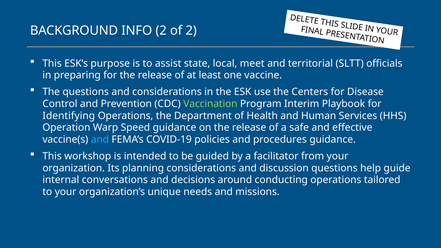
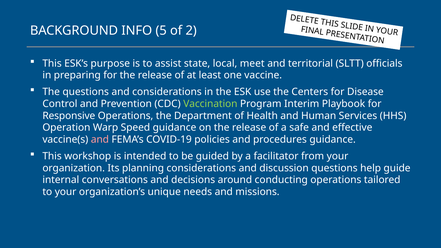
INFO 2: 2 -> 5 (161, 31)
Identifying: Identifying -> Responsive (69, 116)
and colour: light blue -> pink (100, 140)
